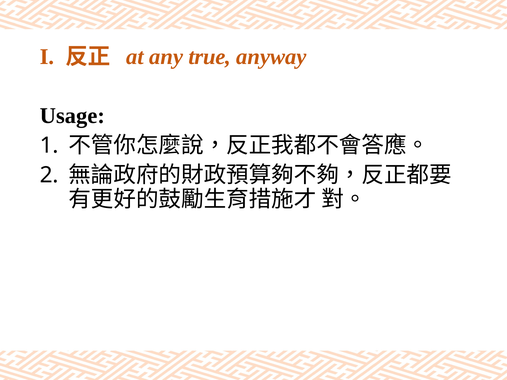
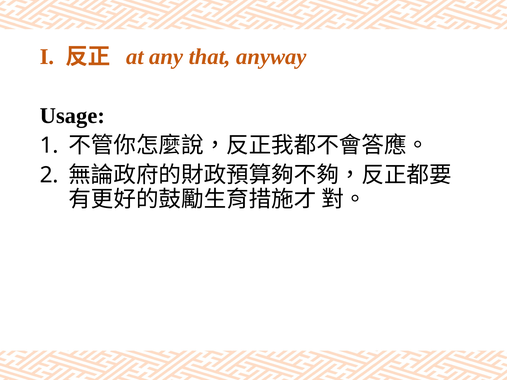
true: true -> that (210, 57)
